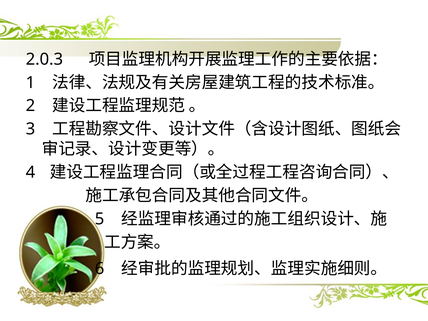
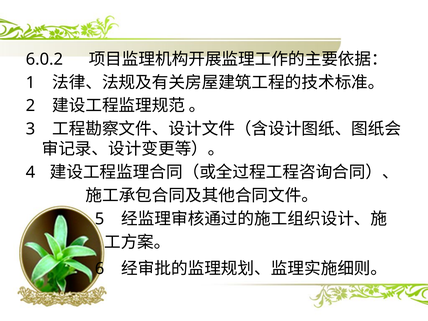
2.0.3: 2.0.3 -> 6.0.2 (44, 59)
